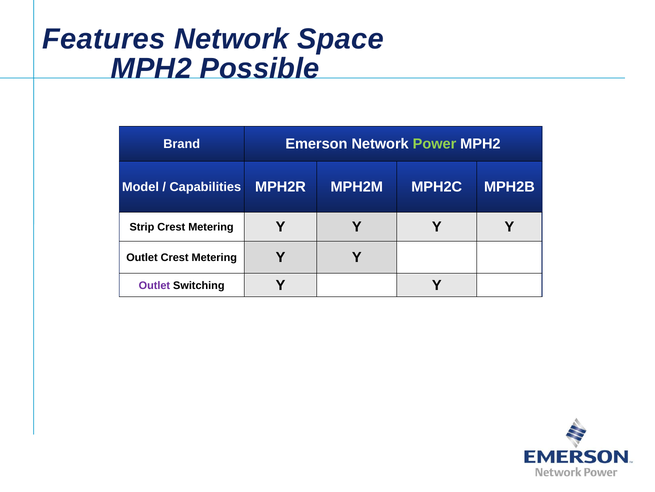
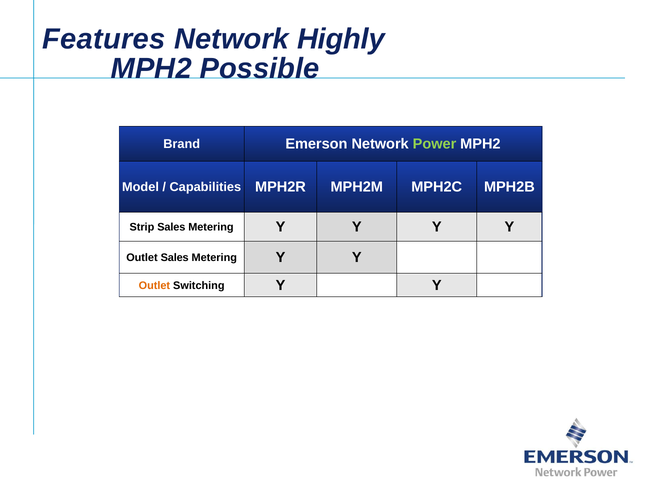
Space: Space -> Highly (341, 39)
Strip Crest: Crest -> Sales (171, 227)
Outlet Crest: Crest -> Sales (175, 257)
Outlet colour: purple -> orange (154, 285)
